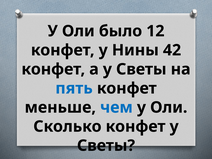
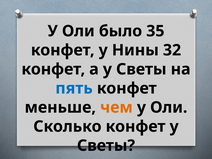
12: 12 -> 35 (155, 31)
42: 42 -> 32 (172, 50)
чем colour: blue -> orange (116, 107)
